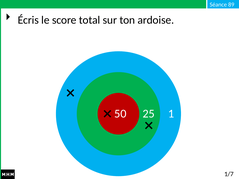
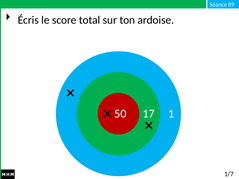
25: 25 -> 17 (149, 114)
